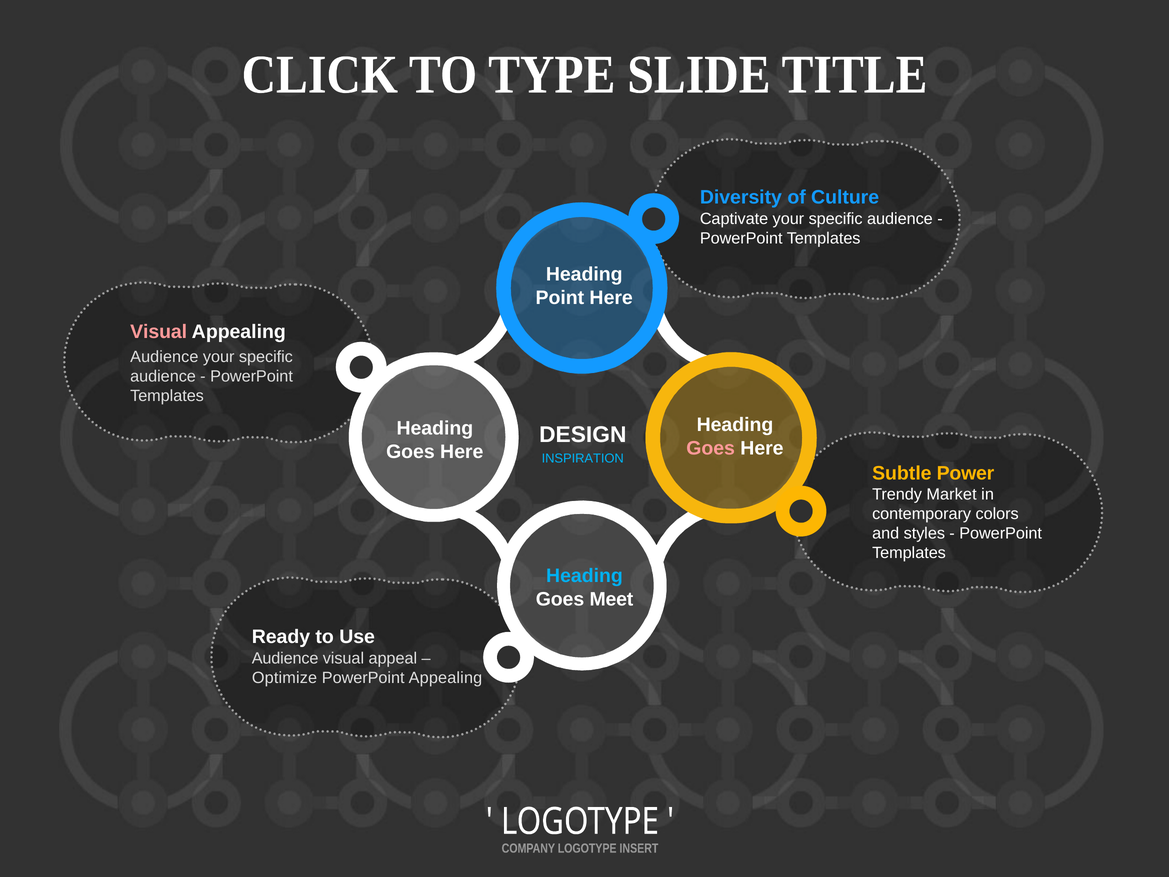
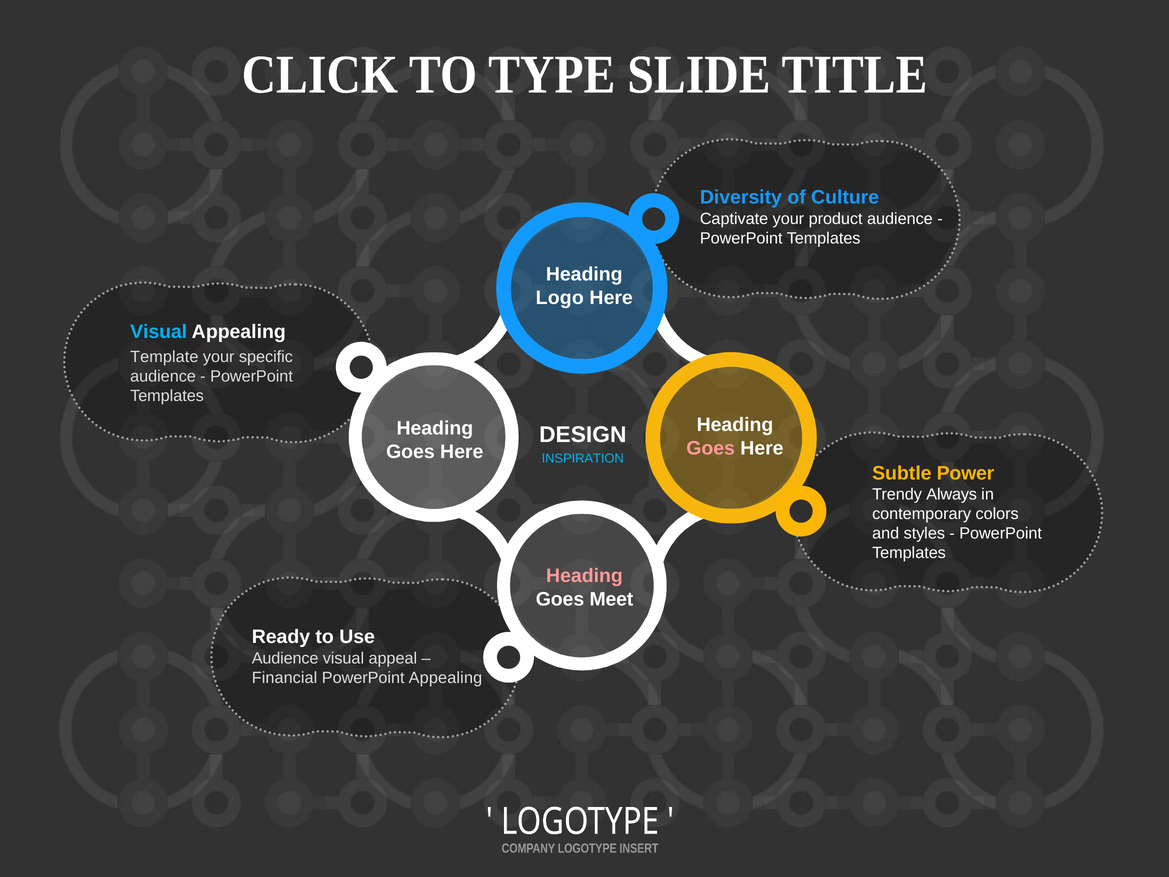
Captivate your specific: specific -> product (836, 219)
Point: Point -> Logo (560, 298)
Visual colour: pink -> light blue (159, 332)
Audience: Audience -> Template (164, 357)
Market: Market -> Always (952, 494)
Heading colour: light blue -> pink (584, 576)
Optimize: Optimize -> Financial (285, 677)
